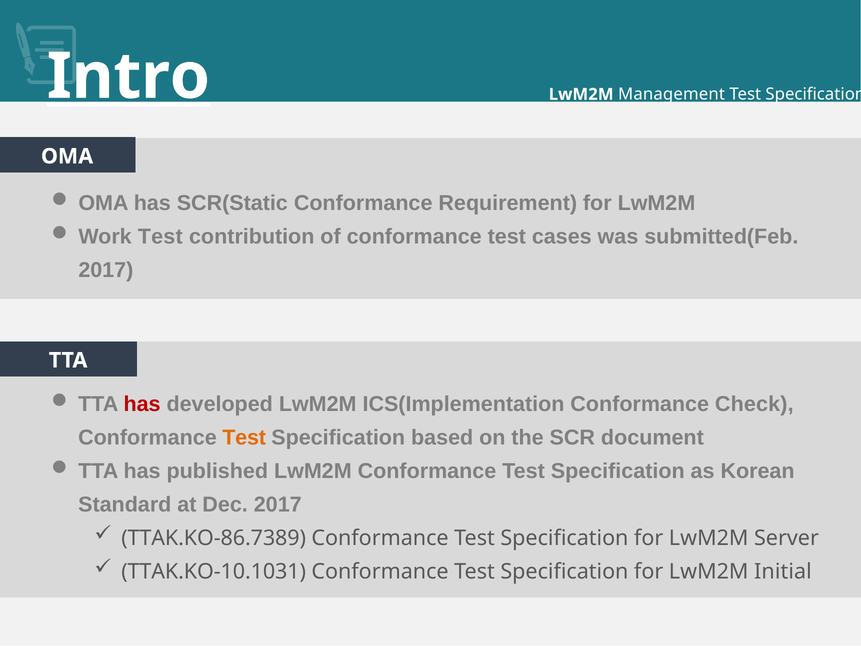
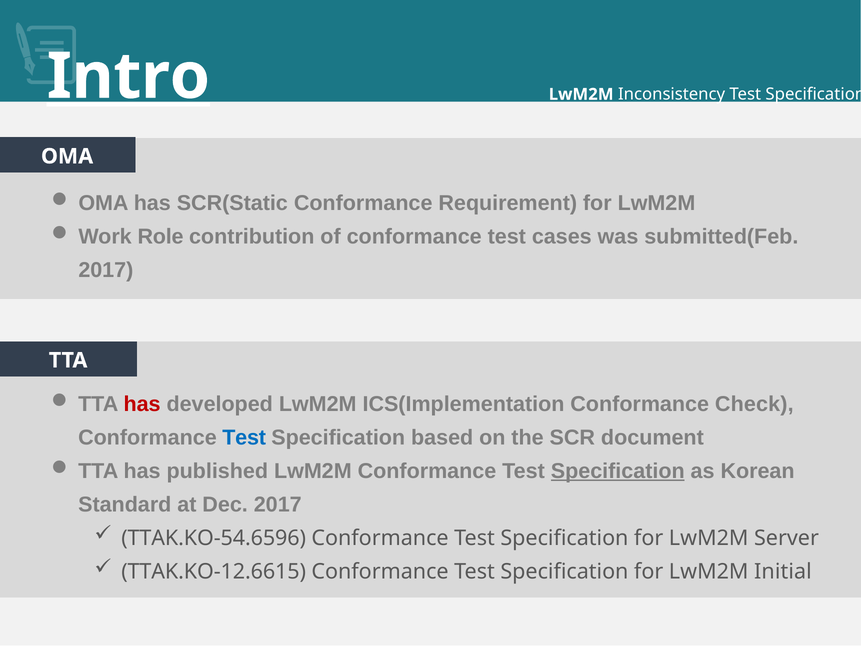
Management: Management -> Inconsistency (672, 94)
Work Test: Test -> Role (160, 237)
Test colour: orange -> blue (244, 437)
Specification underline: none -> present (618, 471)
TTAK.KO-86.7389: TTAK.KO-86.7389 -> TTAK.KO-54.6596 (214, 538)
TTAK.KO-10.1031: TTAK.KO-10.1031 -> TTAK.KO-12.6615 (214, 572)
